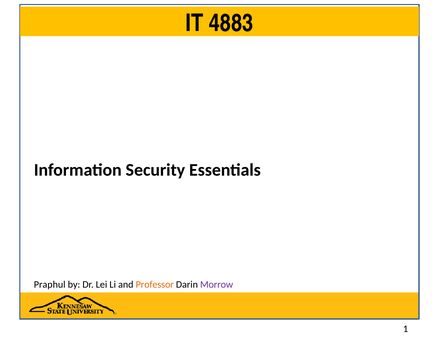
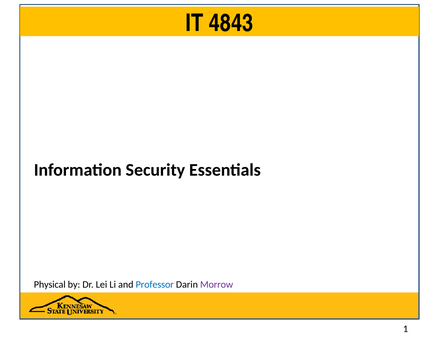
4883: 4883 -> 4843 (231, 23)
Praphul: Praphul -> Physical (50, 285)
Professor colour: orange -> blue (155, 285)
